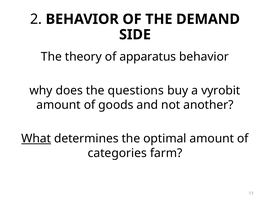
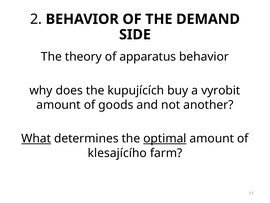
questions: questions -> kupujících (136, 90)
optimal underline: none -> present (165, 138)
categories: categories -> klesajícího (117, 153)
